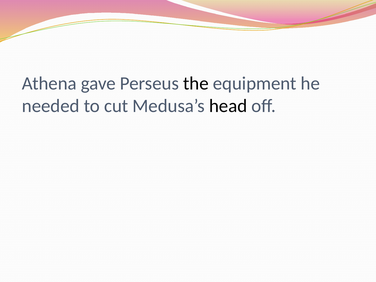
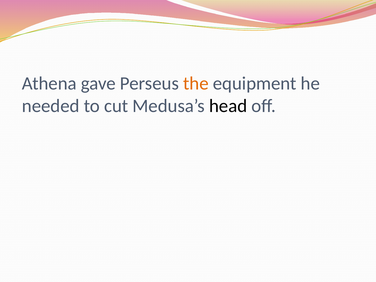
the colour: black -> orange (196, 83)
